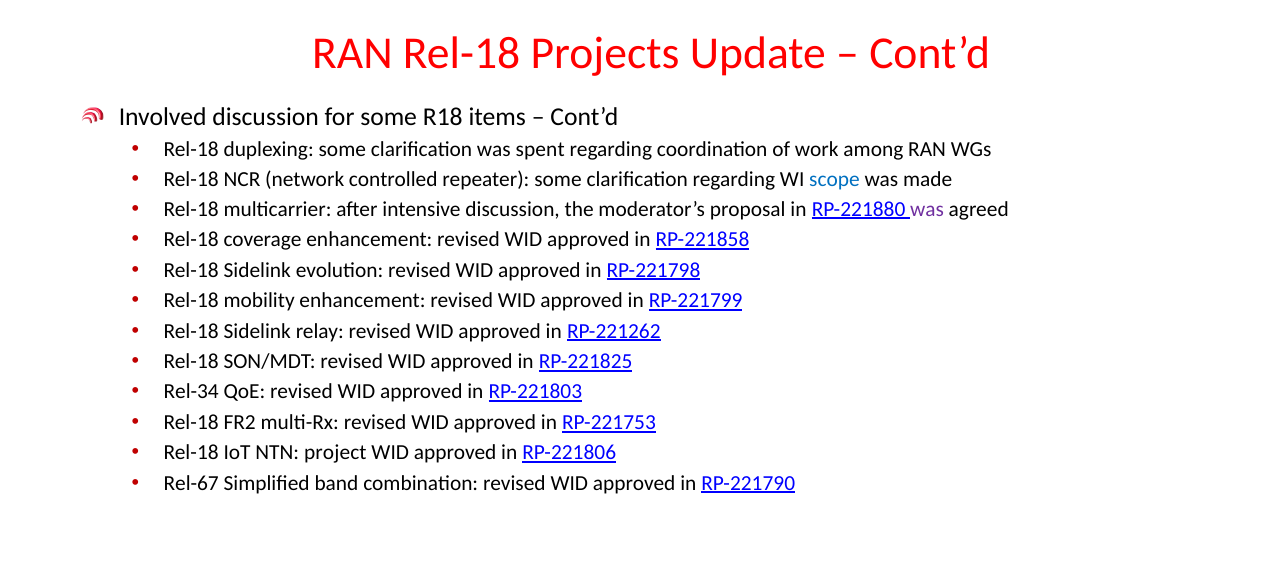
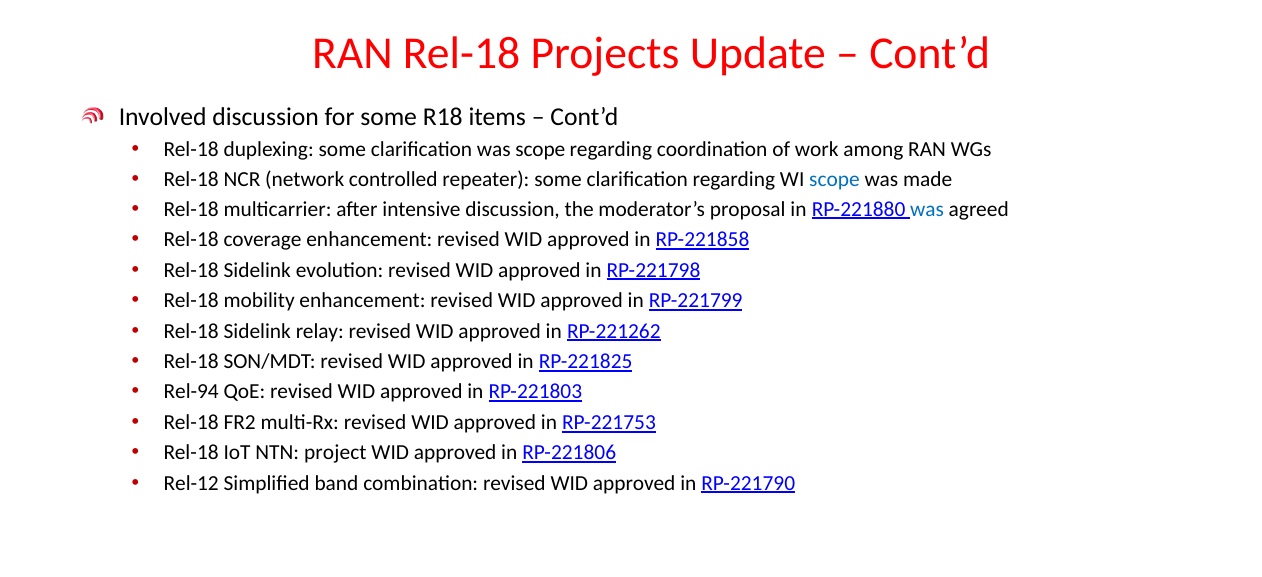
was spent: spent -> scope (540, 149)
was colour: purple -> blue (927, 209)
Rel-34: Rel-34 -> Rel-94 (191, 392)
Rel-67: Rel-67 -> Rel-12 (191, 483)
